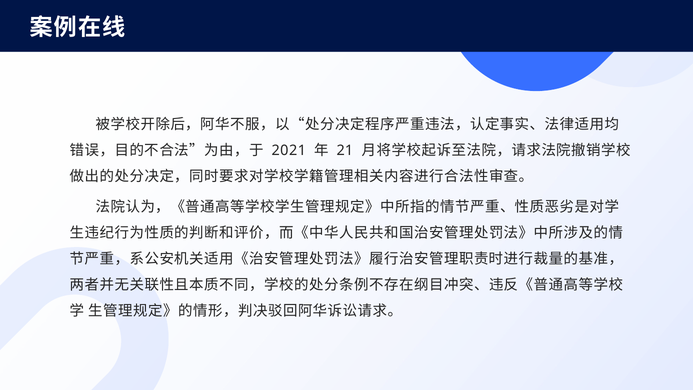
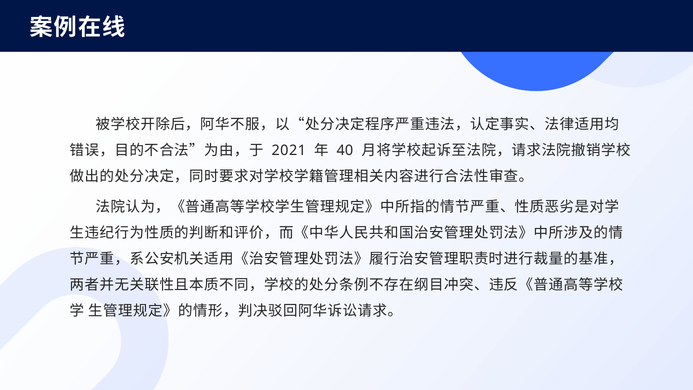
21: 21 -> 40 (345, 150)
